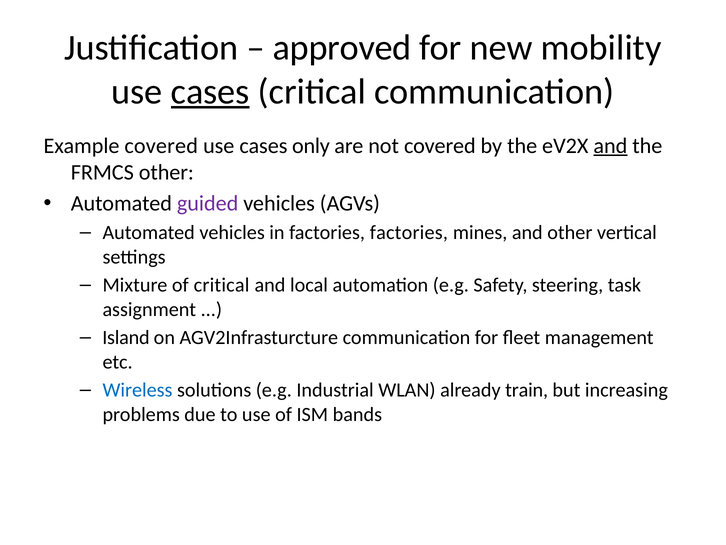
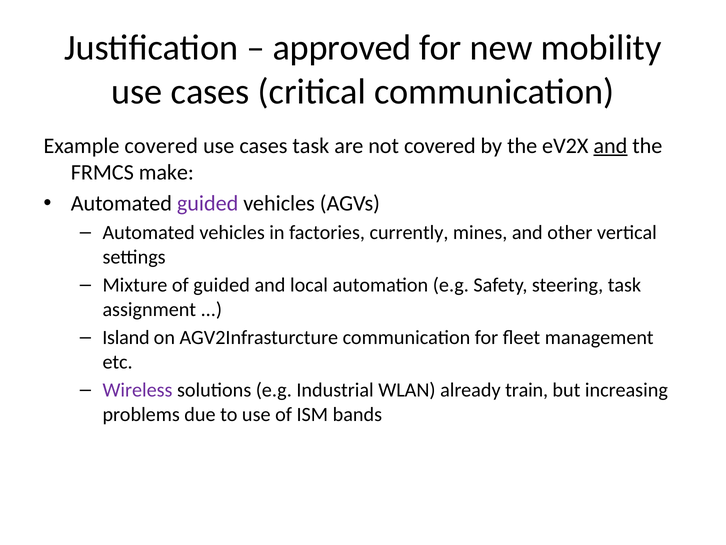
cases underline: present -> none (210, 91)
cases only: only -> task (311, 146)
FRMCS other: other -> make (166, 172)
factories factories: factories -> currently (409, 232)
of critical: critical -> guided (222, 285)
Wireless colour: blue -> purple (137, 390)
